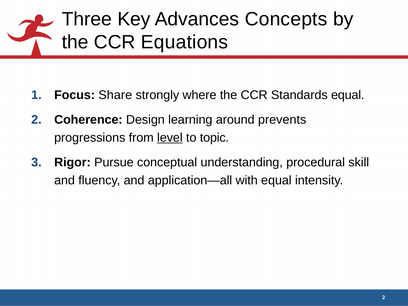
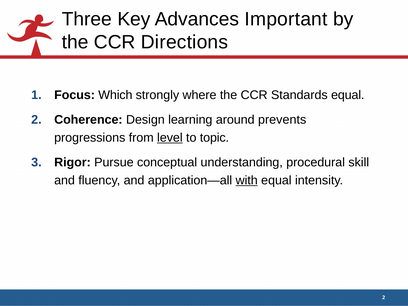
Concepts: Concepts -> Important (286, 19)
Equations: Equations -> Directions (185, 42)
Share: Share -> Which (115, 95)
with underline: none -> present (247, 180)
